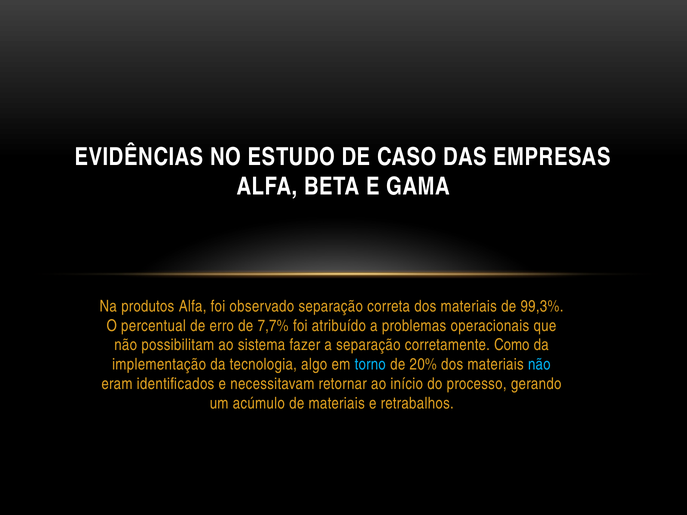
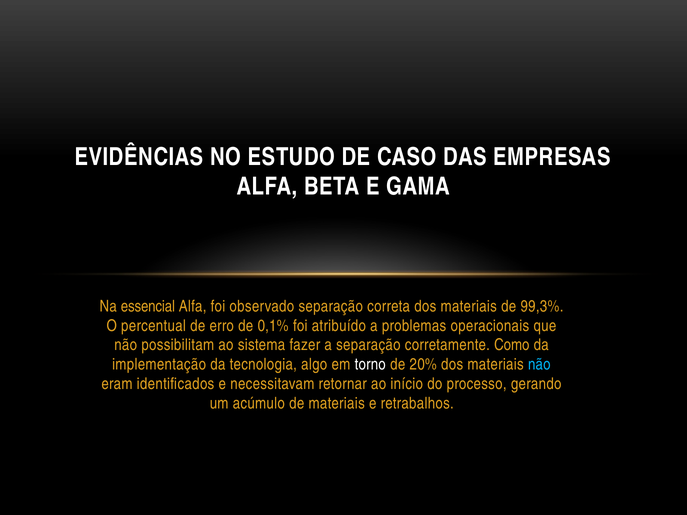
produtos: produtos -> essencial (148, 306)
7,7%: 7,7% -> 0,1% (273, 326)
torno colour: light blue -> white (370, 365)
